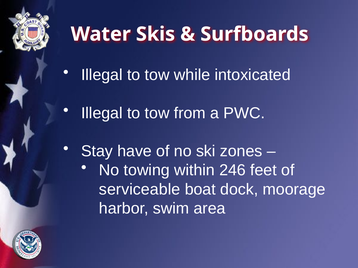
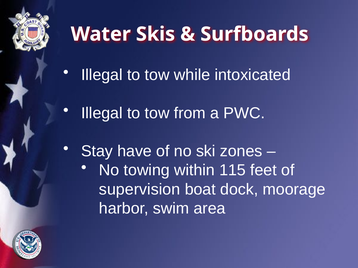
246: 246 -> 115 (233, 171)
serviceable: serviceable -> supervision (140, 190)
